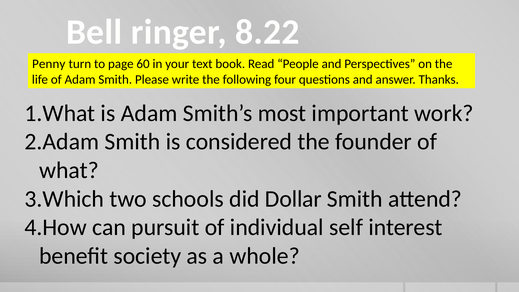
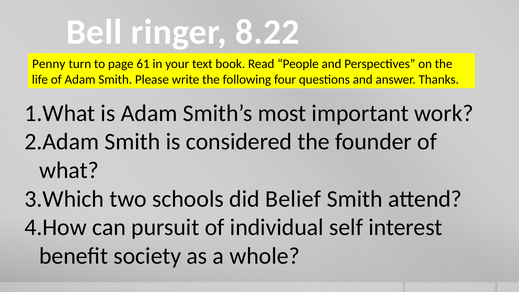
60: 60 -> 61 (143, 64)
Dollar: Dollar -> Belief (293, 199)
